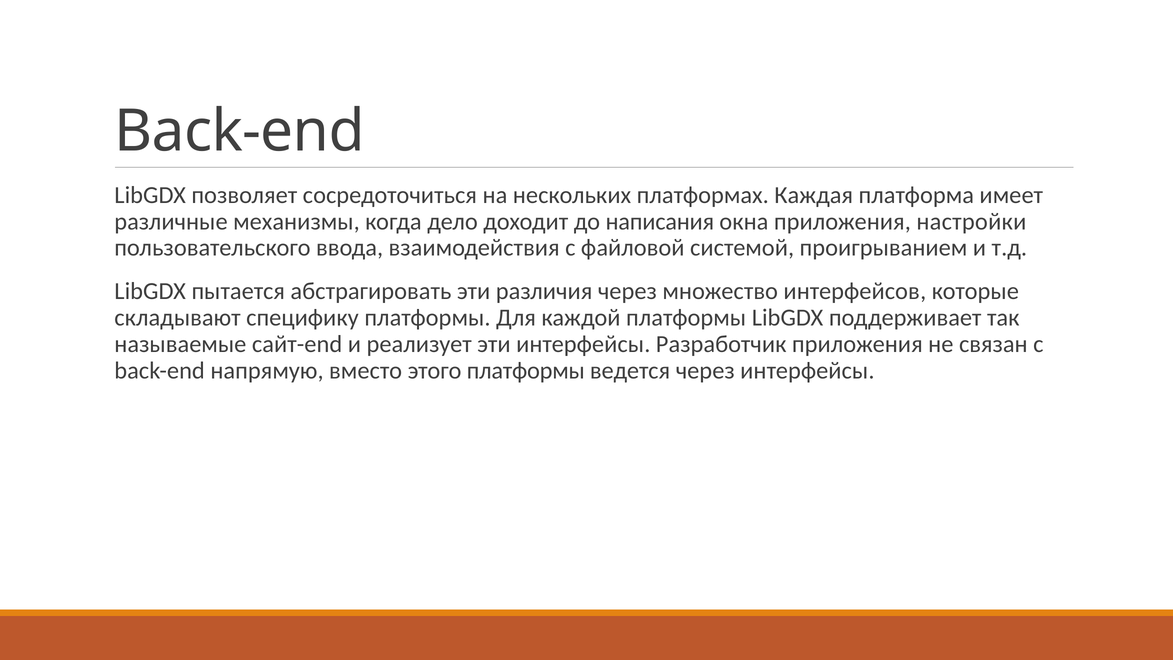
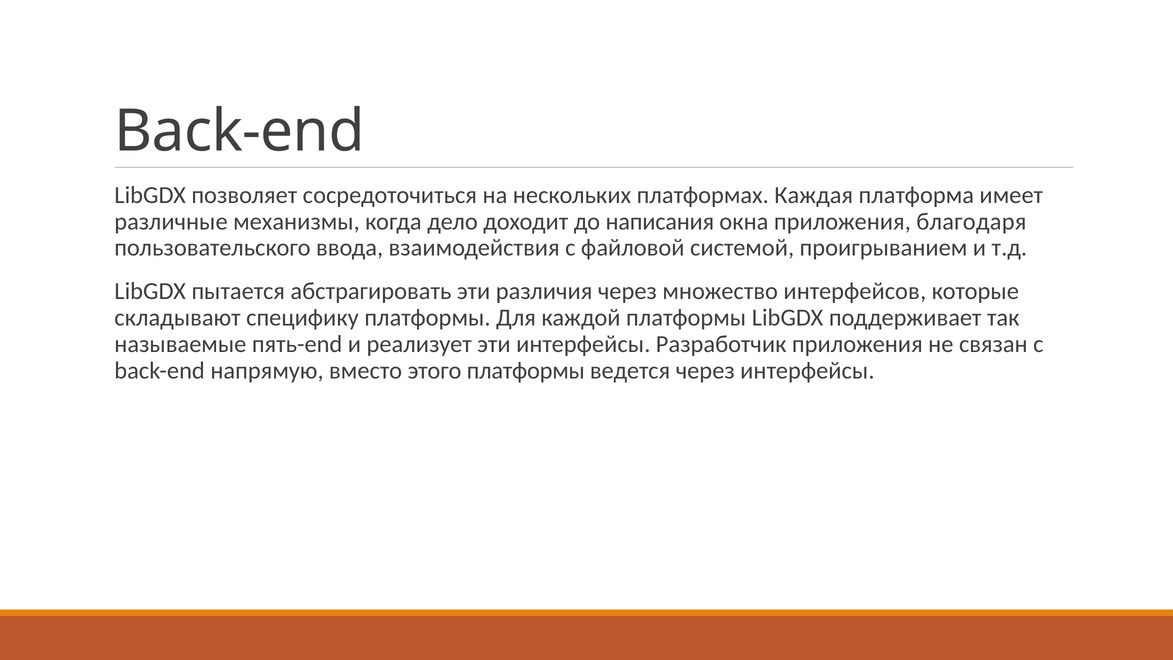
настройки: настройки -> благодаря (971, 221)
сайт-end: сайт-end -> пять-end (297, 344)
